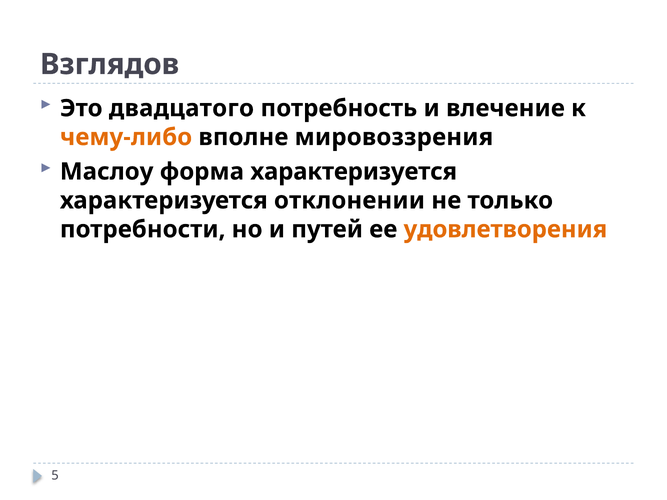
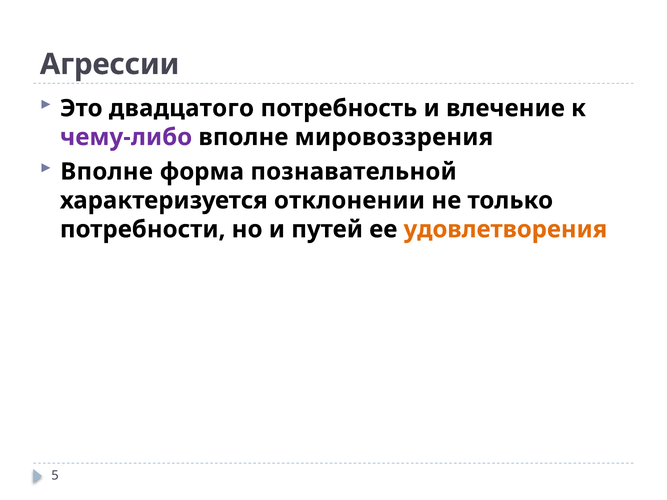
Взглядов: Взглядов -> Агрессии (110, 64)
чему-либо colour: orange -> purple (126, 137)
Маслоу: Маслоу -> Вполне (107, 172)
форма характеризуется: характеризуется -> познавательной (354, 172)
